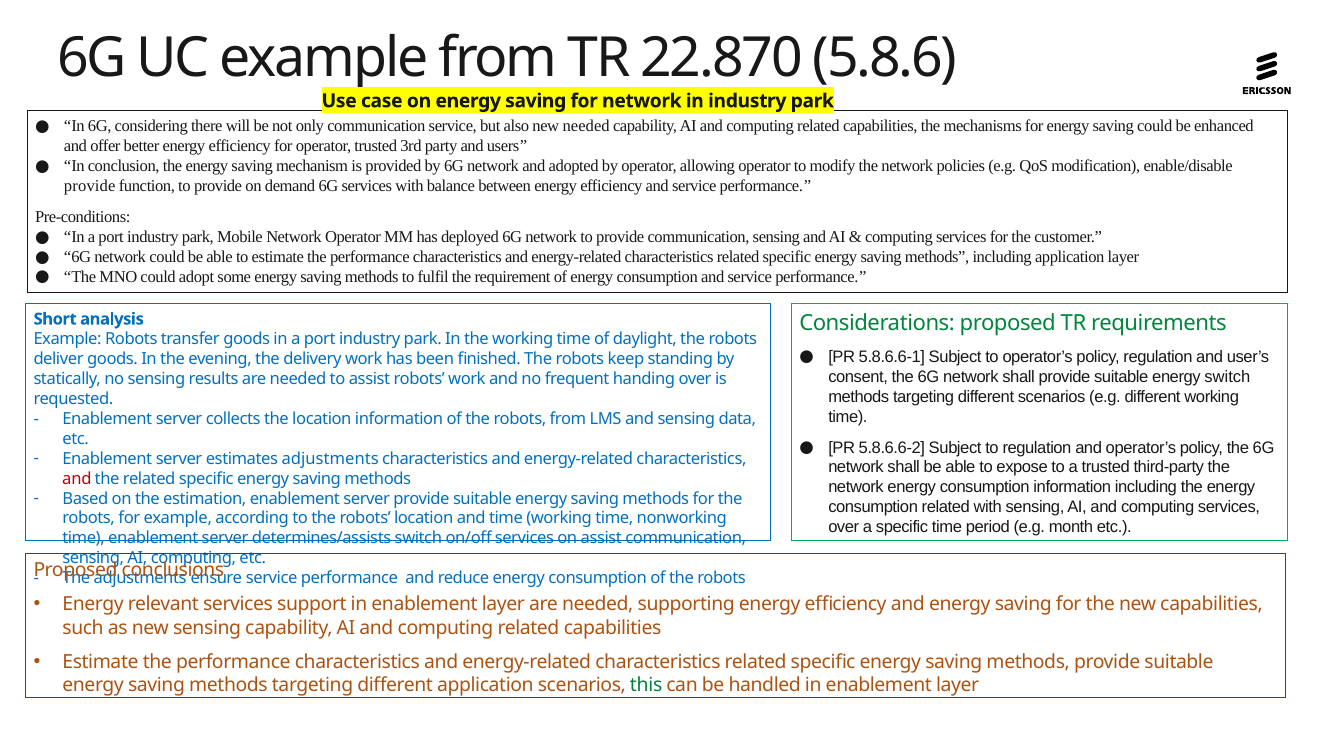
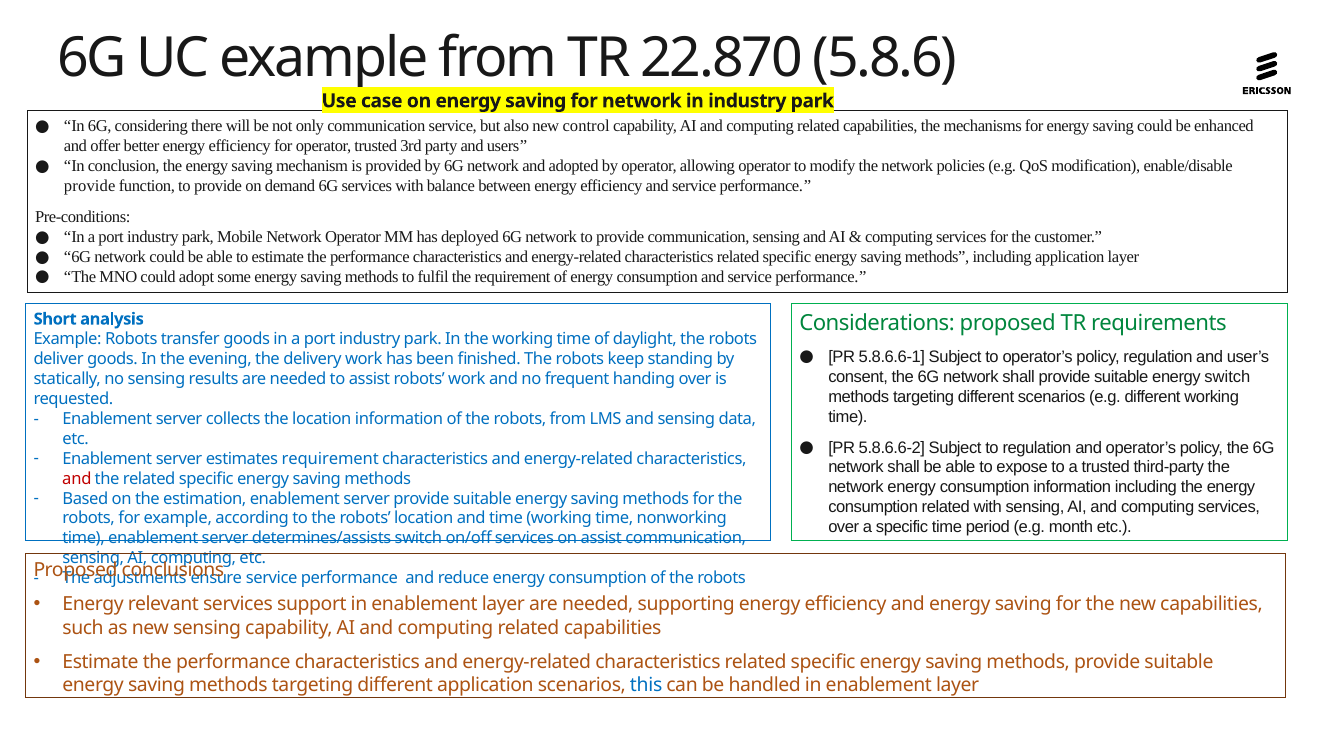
new needed: needed -> control (586, 126)
estimates adjustments: adjustments -> requirement (330, 458)
this colour: green -> blue (646, 685)
